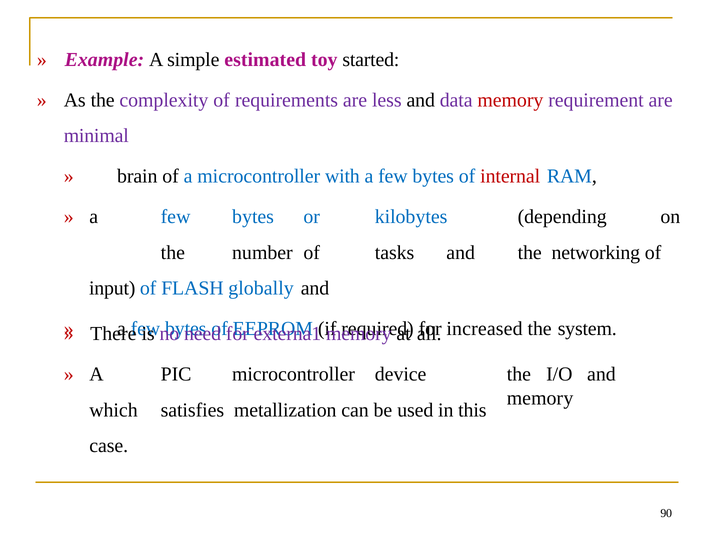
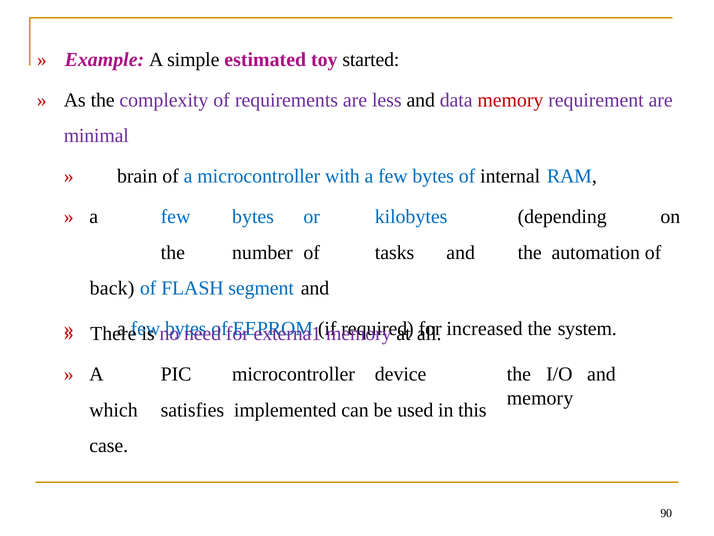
internal colour: red -> black (510, 176)
networking: networking -> automation (596, 252)
input: input -> back (112, 288)
globally: globally -> segment (261, 288)
metallization: metallization -> implemented (285, 410)
